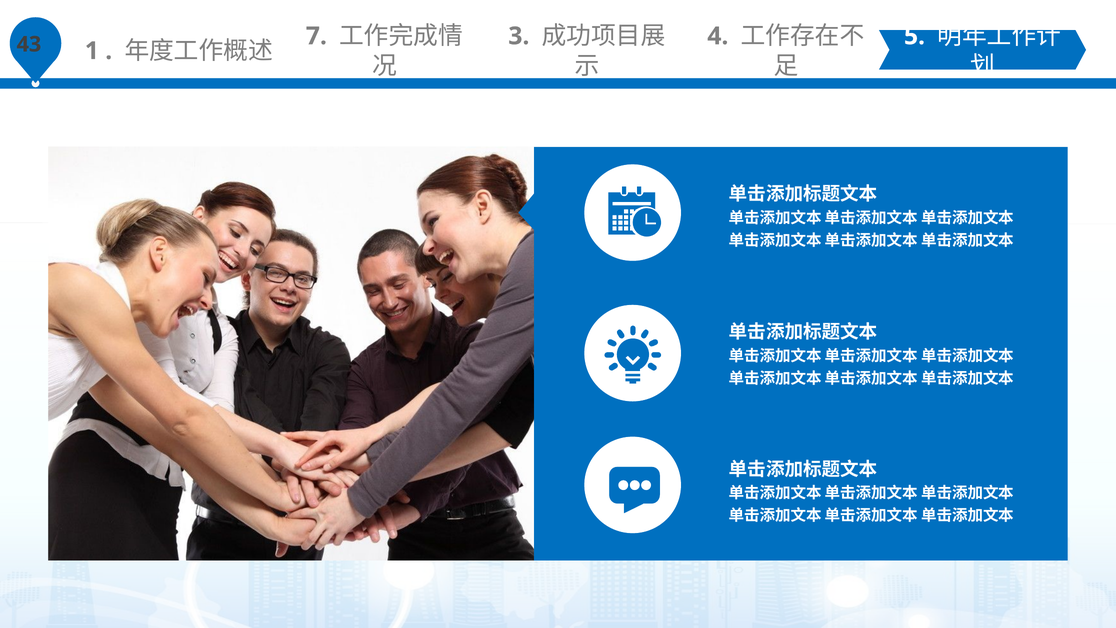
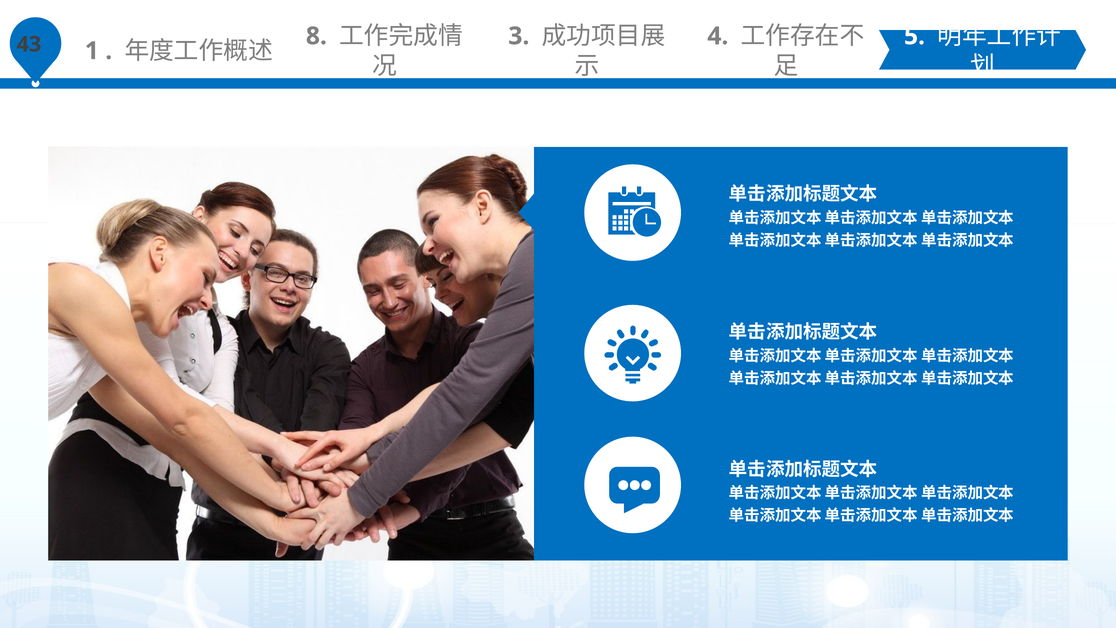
7: 7 -> 8 (316, 36)
